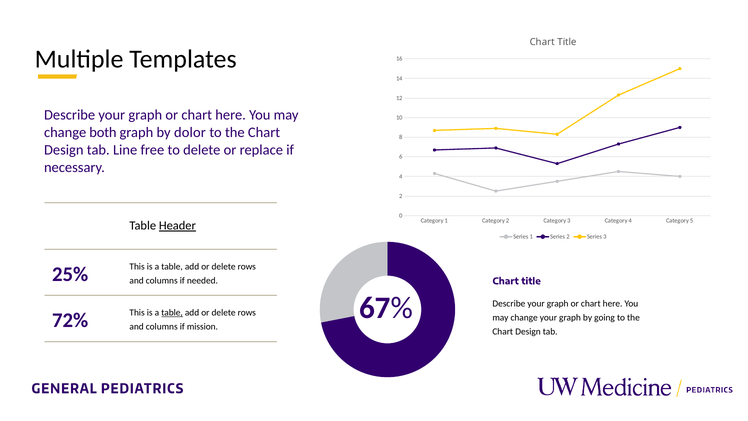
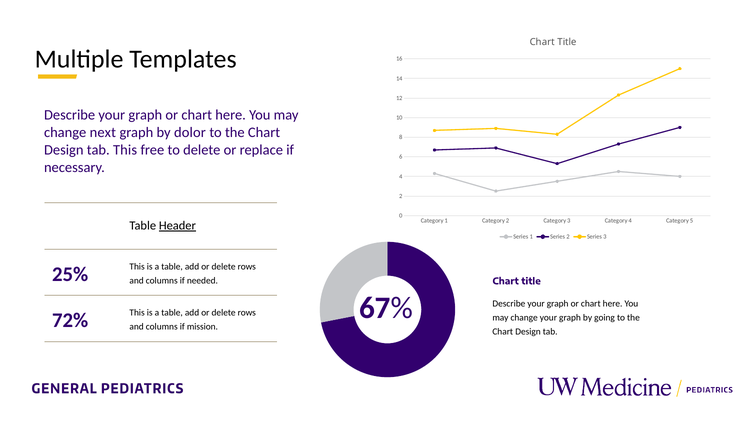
both: both -> next (103, 132)
tab Line: Line -> This (125, 150)
table underline: present -> none (172, 313)
